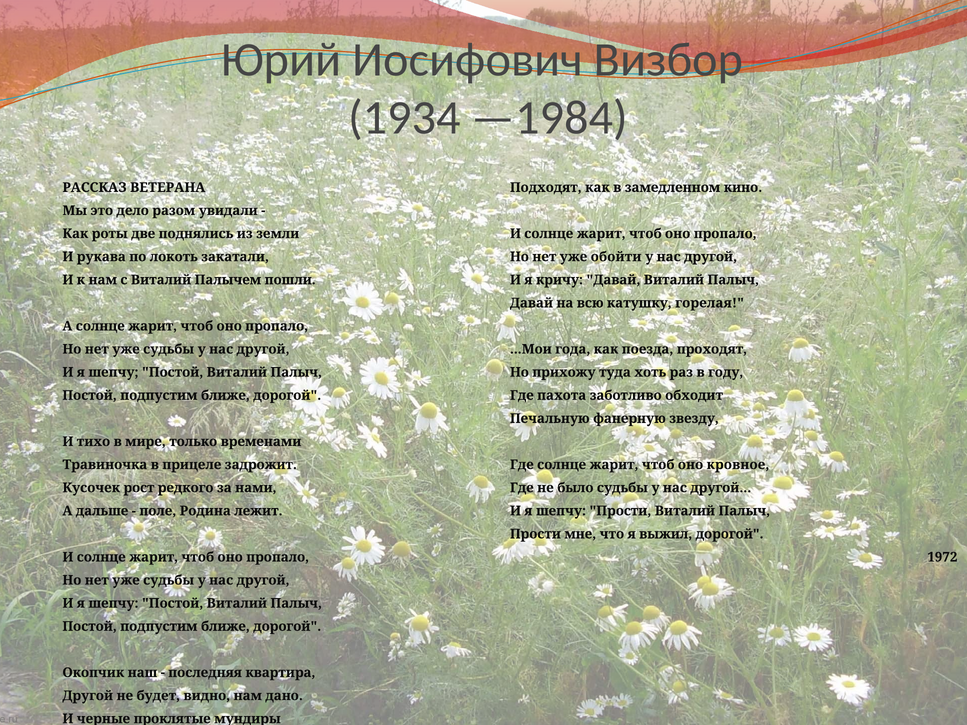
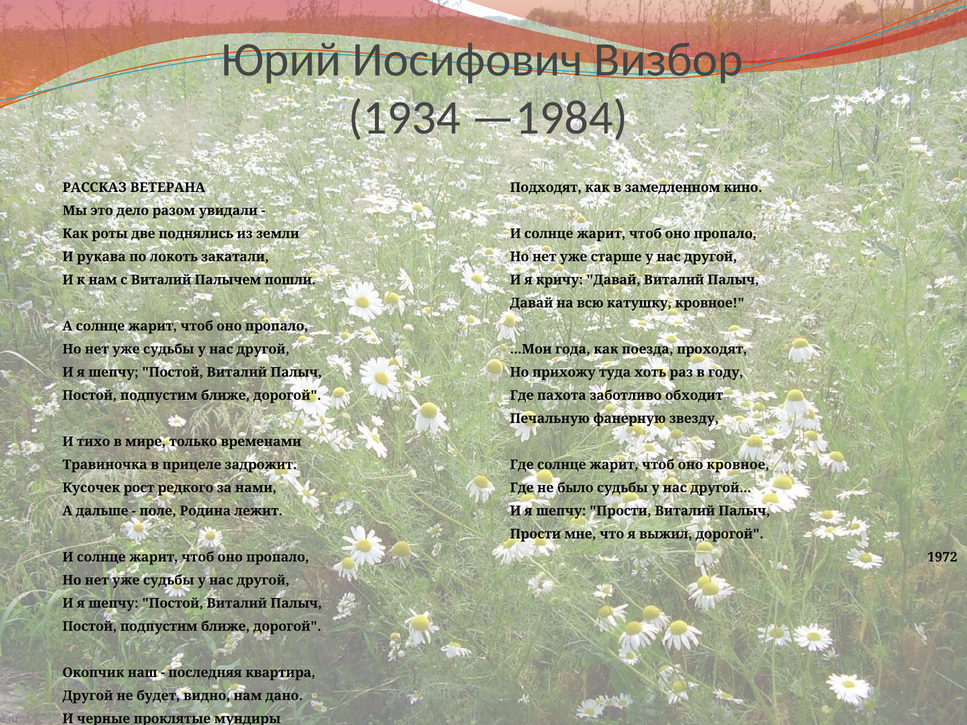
обойти: обойти -> старше (616, 257)
катушку горелая: горелая -> кровное (710, 303)
